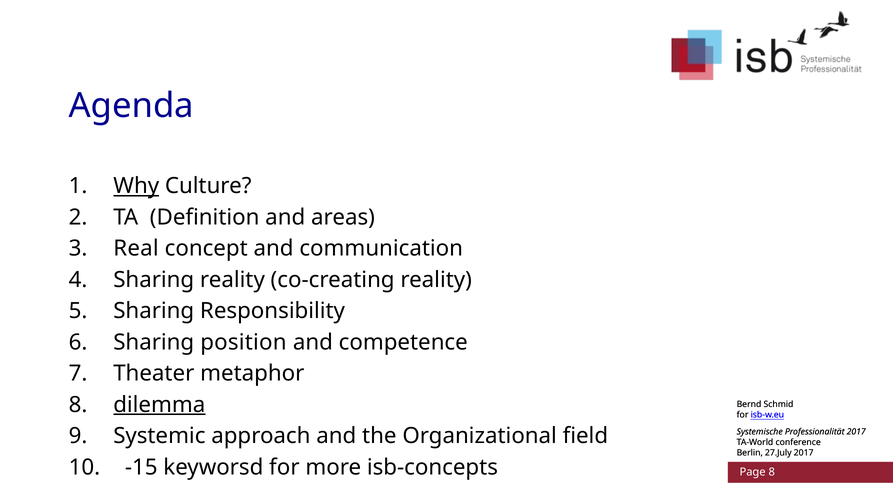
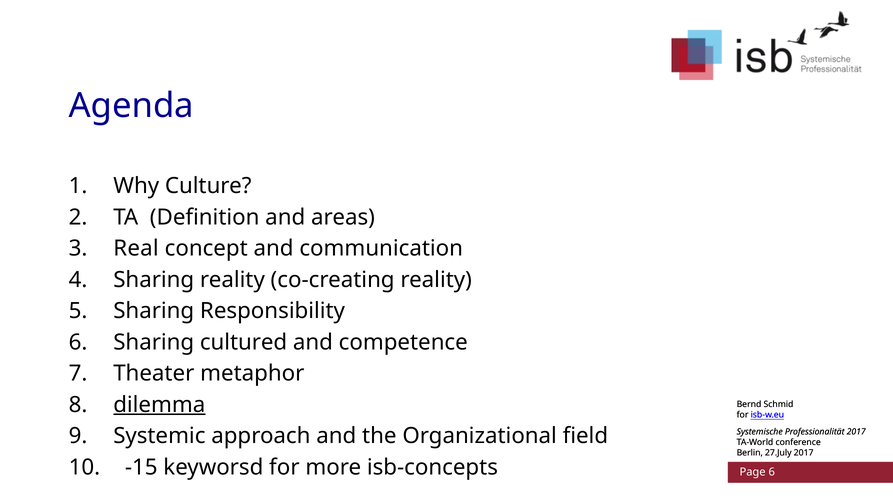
Why underline: present -> none (136, 186)
position: position -> cultured (244, 342)
Page 8: 8 -> 6 (772, 473)
